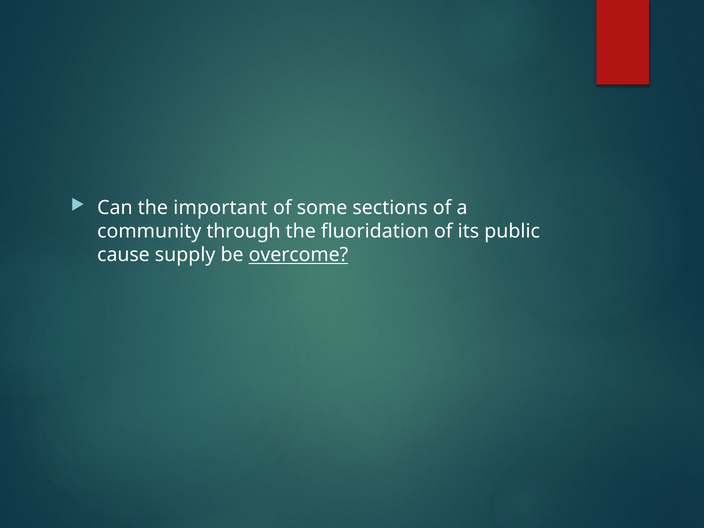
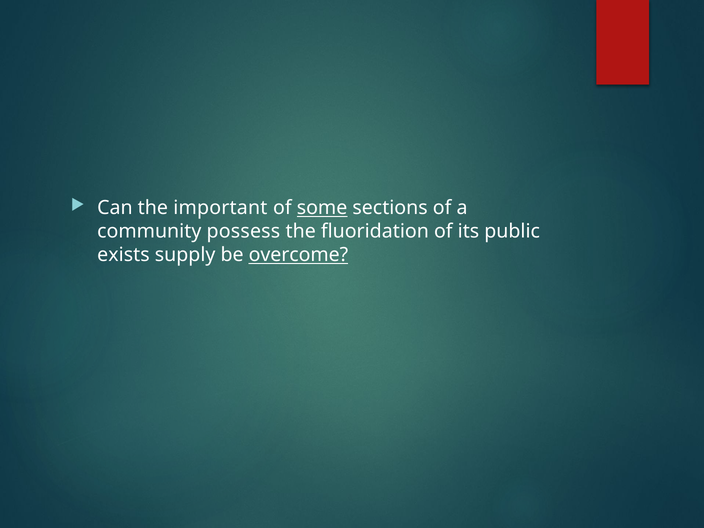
some underline: none -> present (322, 208)
through: through -> possess (243, 232)
cause: cause -> exists (123, 255)
